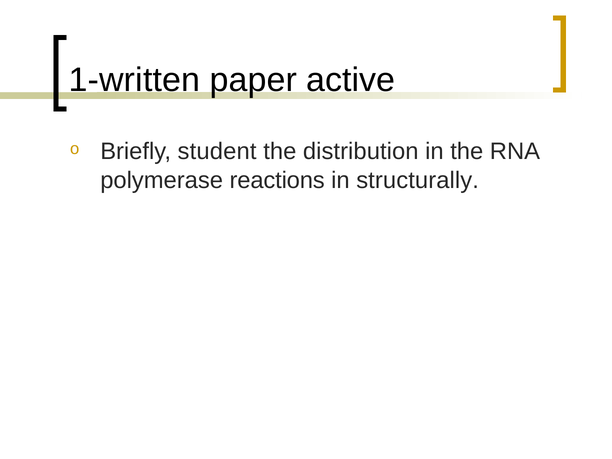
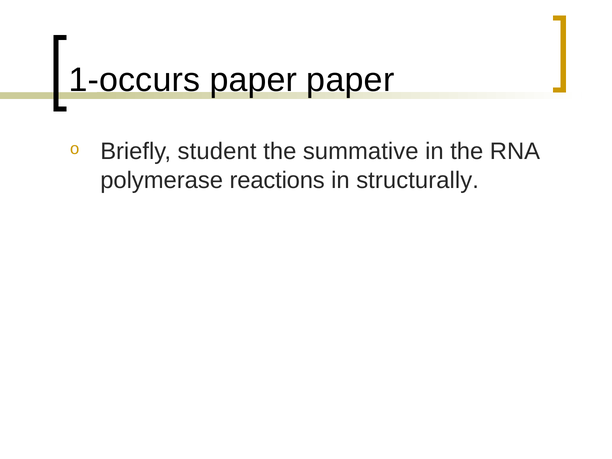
1-written: 1-written -> 1-occurs (134, 80)
paper active: active -> paper (350, 80)
distribution: distribution -> summative (361, 152)
